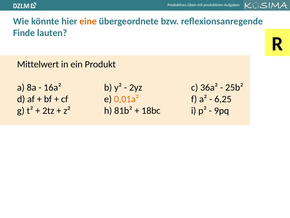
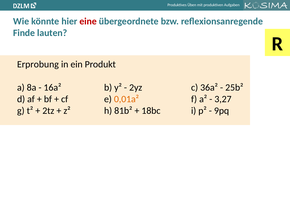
eine colour: orange -> red (88, 21)
Mittelwert: Mittelwert -> Erprobung (38, 64)
6,25: 6,25 -> 3,27 (223, 99)
